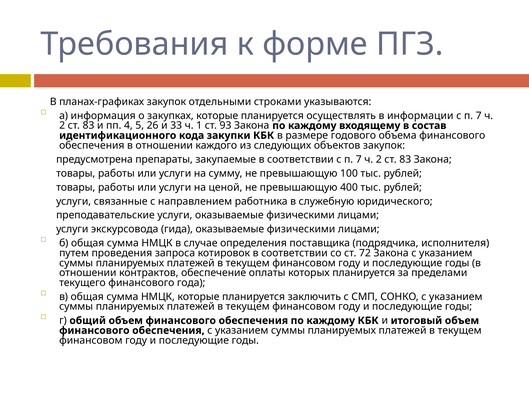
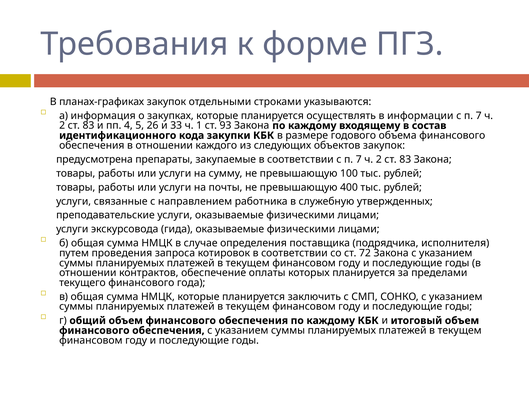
ценой: ценой -> почты (226, 187)
юридического: юридического -> утвержденных (395, 201)
